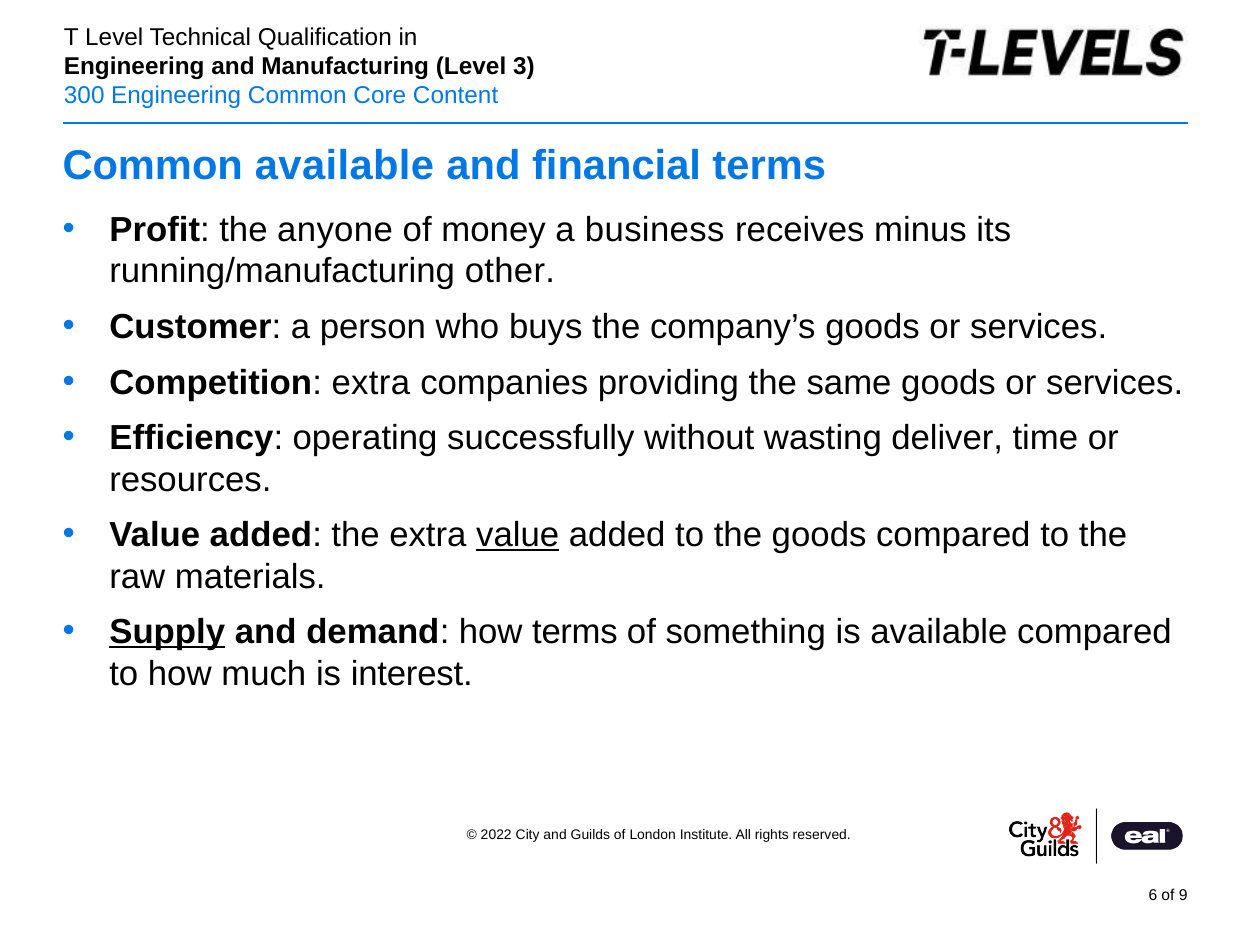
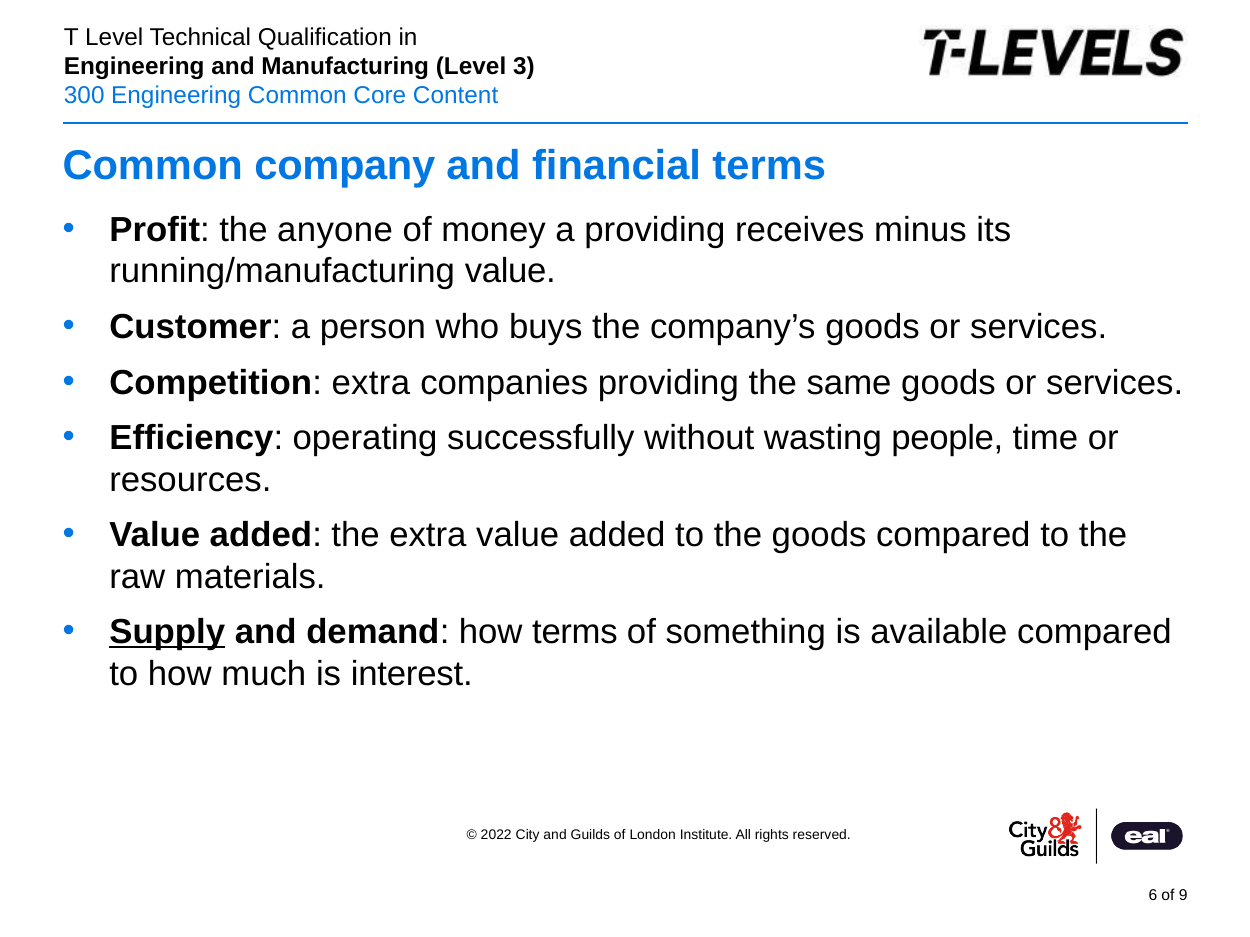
Common available: available -> company (345, 166)
a business: business -> providing (655, 230)
running/manufacturing other: other -> value (510, 272)
deliver: deliver -> people (947, 438)
value underline: present -> none (518, 536)
